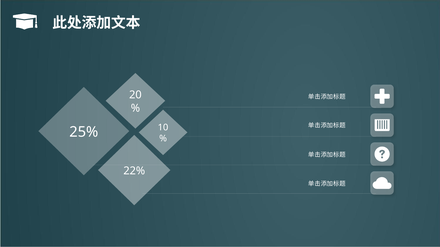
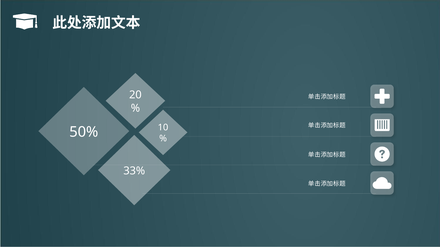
25%: 25% -> 50% (84, 132)
22%: 22% -> 33% (134, 171)
